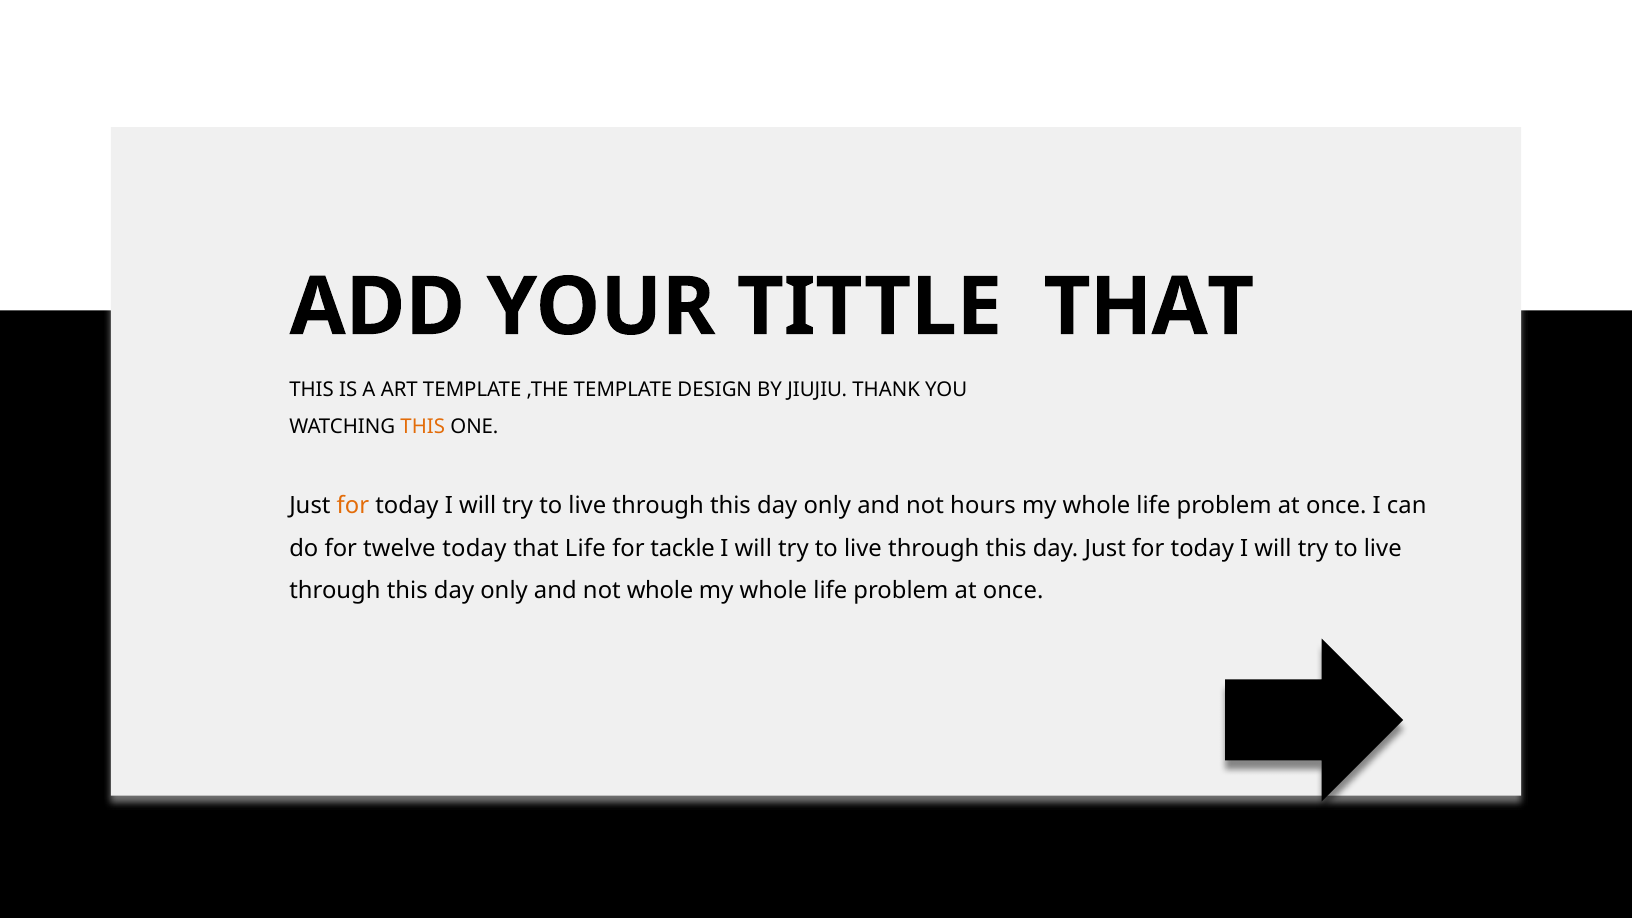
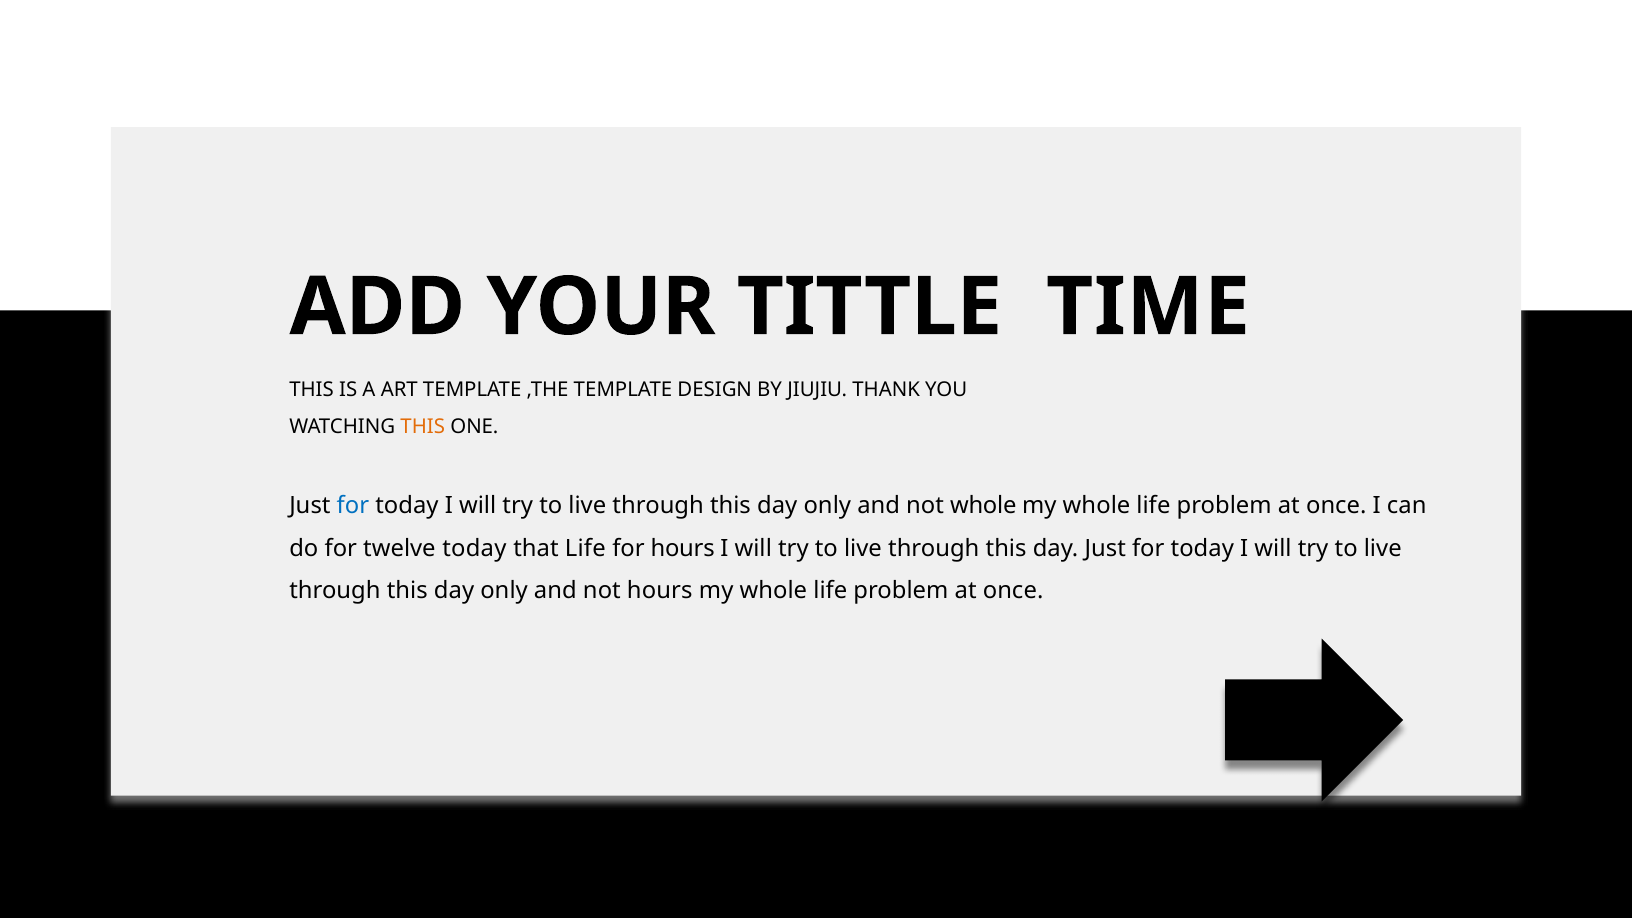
TITTLE THAT: THAT -> TIME (1148, 307)
for colour: orange -> blue (353, 505)
not hours: hours -> whole (983, 505)
for tackle: tackle -> hours (683, 548)
not whole: whole -> hours (660, 591)
